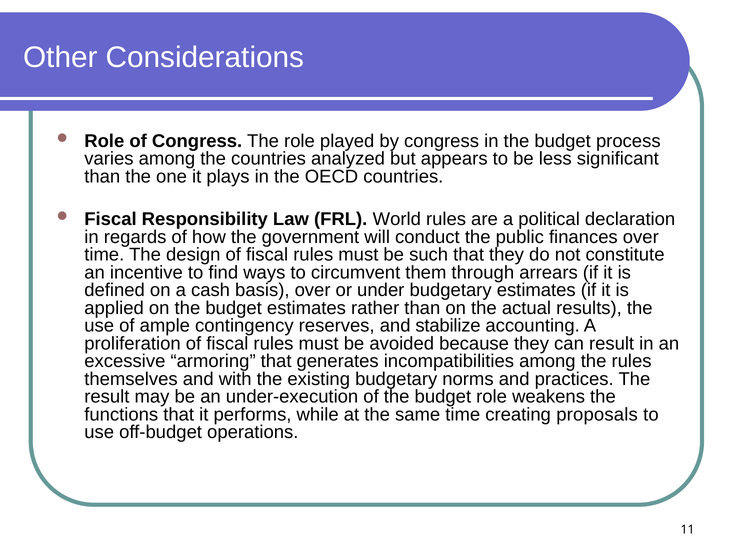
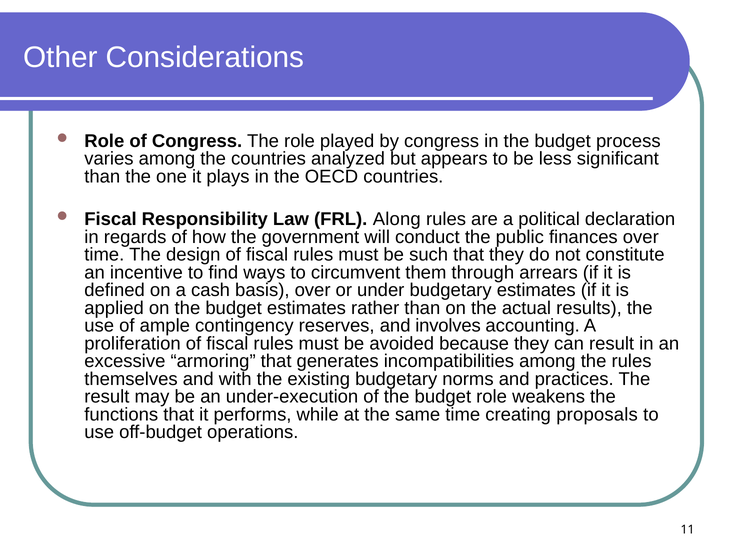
World: World -> Along (397, 219)
stabilize: stabilize -> involves (448, 326)
